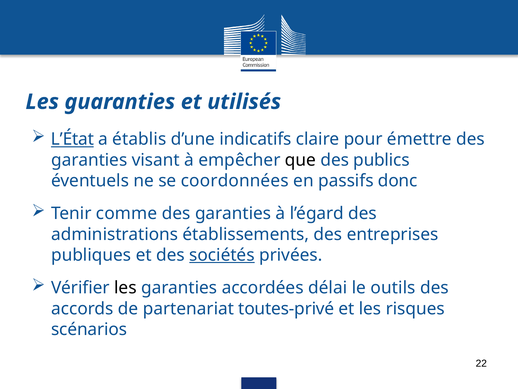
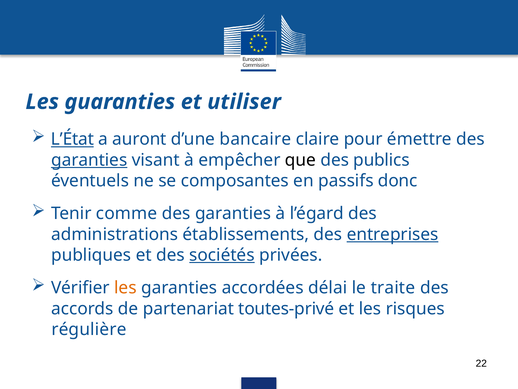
utilisés: utilisés -> utiliser (244, 102)
établis: établis -> auront (139, 139)
indicatifs: indicatifs -> bancaire (255, 139)
garanties underline: none -> present (89, 160)
coordonnées: coordonnées -> composantes (235, 181)
entreprises underline: none -> present (393, 234)
les colour: black -> orange (125, 288)
outils: outils -> traite (393, 288)
scénarios: scénarios -> régulière (89, 329)
